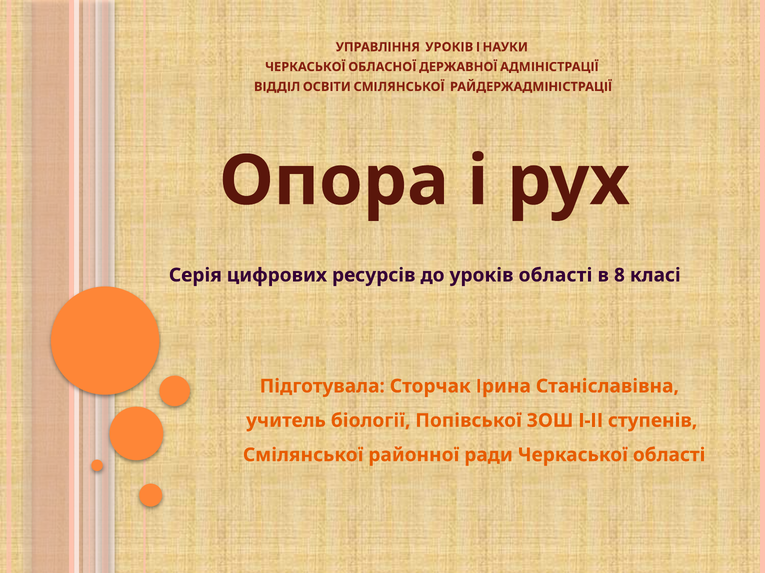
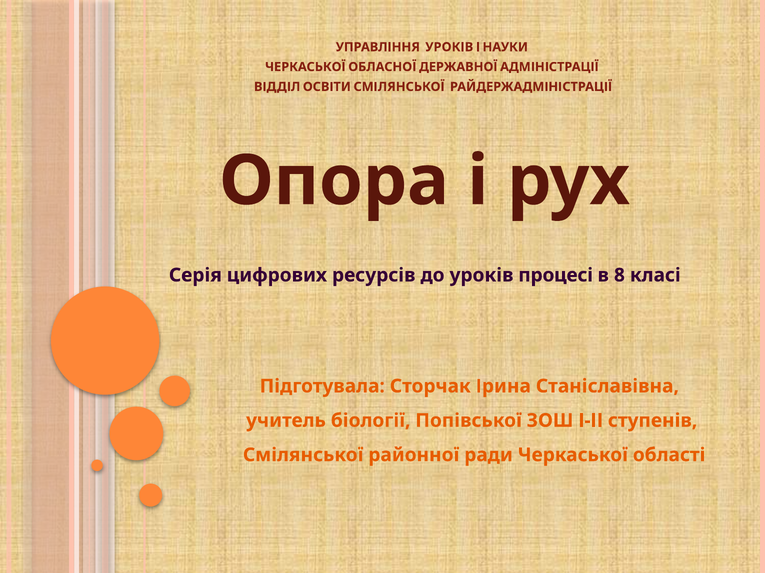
уроків області: області -> процесі (556, 276)
